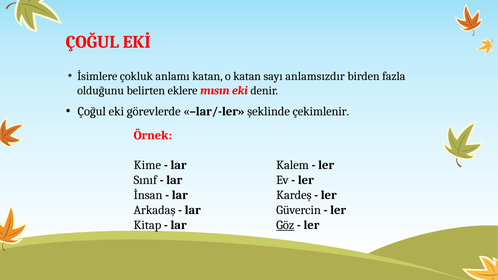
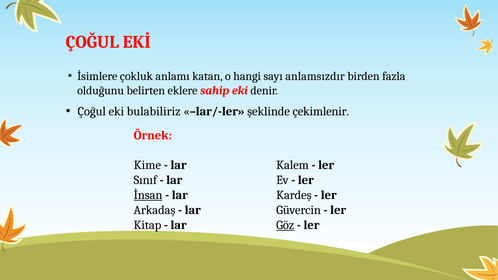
o katan: katan -> hangi (247, 76)
mısın: mısın -> sahip (215, 91)
görevlerde: görevlerde -> bulabiliriz (154, 111)
İnsan underline: none -> present (148, 195)
